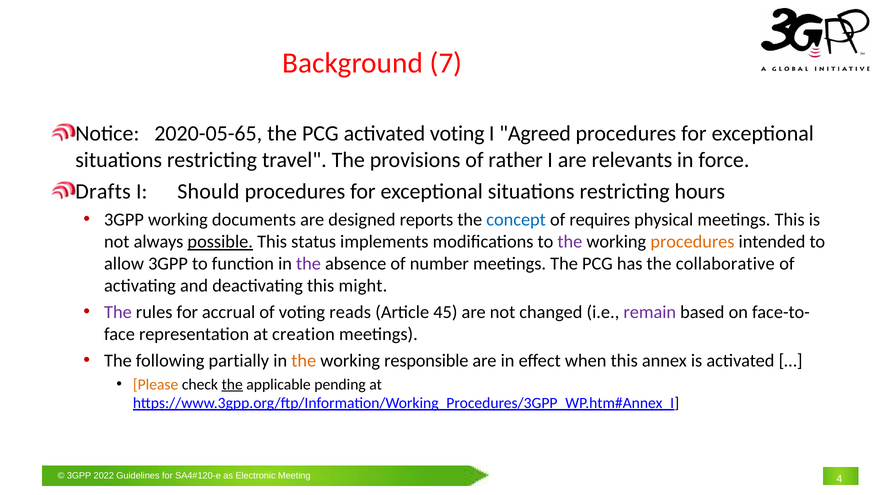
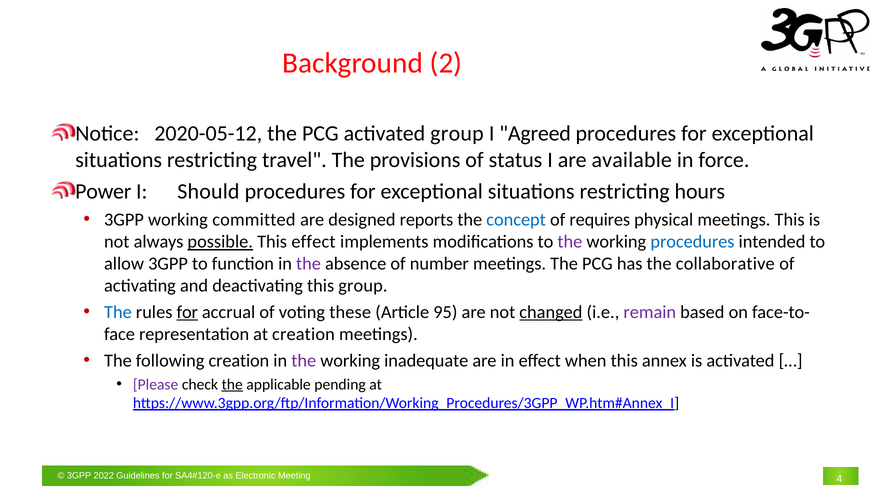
7: 7 -> 2 (446, 63)
2020-05-65: 2020-05-65 -> 2020-05-12 (208, 133)
activated voting: voting -> group (457, 133)
rather: rather -> status (515, 160)
relevants: relevants -> available (632, 160)
Drafts: Drafts -> Power (103, 191)
documents: documents -> committed (254, 220)
This status: status -> effect (313, 242)
procedures colour: orange -> blue (692, 242)
this might: might -> group (363, 286)
The colour: purple -> blue (118, 312)
for underline: none -> present (187, 312)
reads: reads -> these (350, 312)
45: 45 -> 95 (445, 312)
changed underline: none -> present (551, 312)
following partially: partially -> creation (239, 360)
the colour: orange -> purple (304, 360)
responsible: responsible -> inadequate (426, 360)
Please colour: orange -> purple (156, 384)
